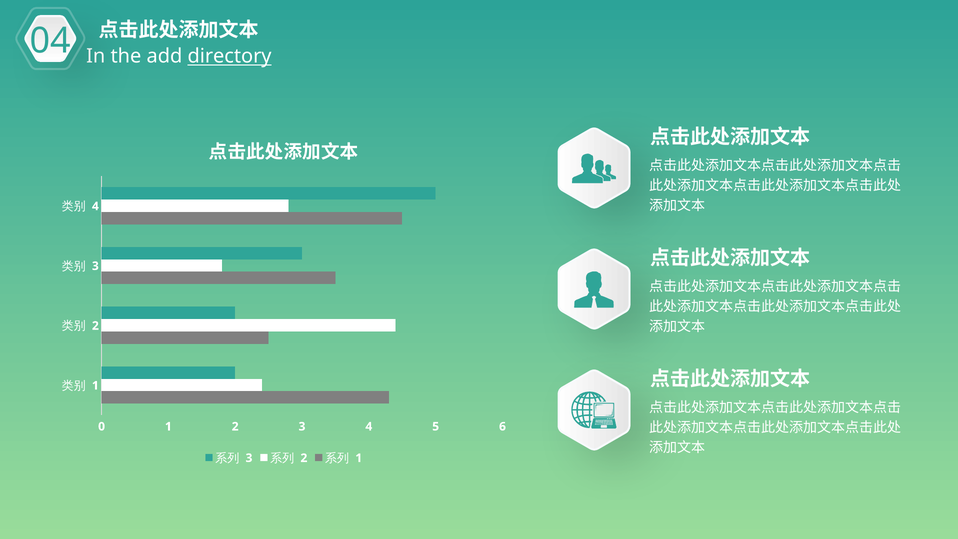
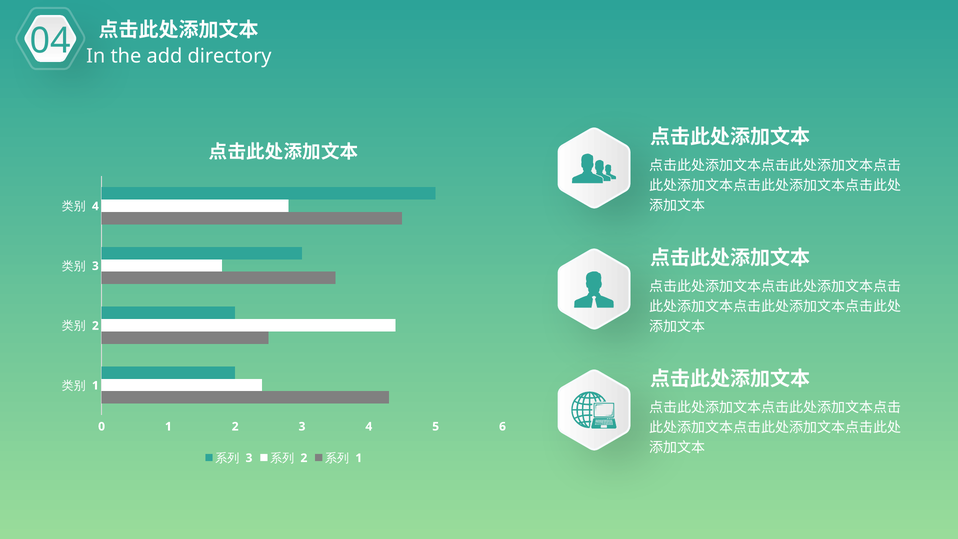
directory underline: present -> none (230, 56)
